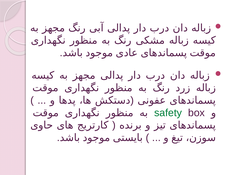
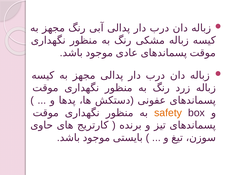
safety colour: green -> orange (168, 113)
